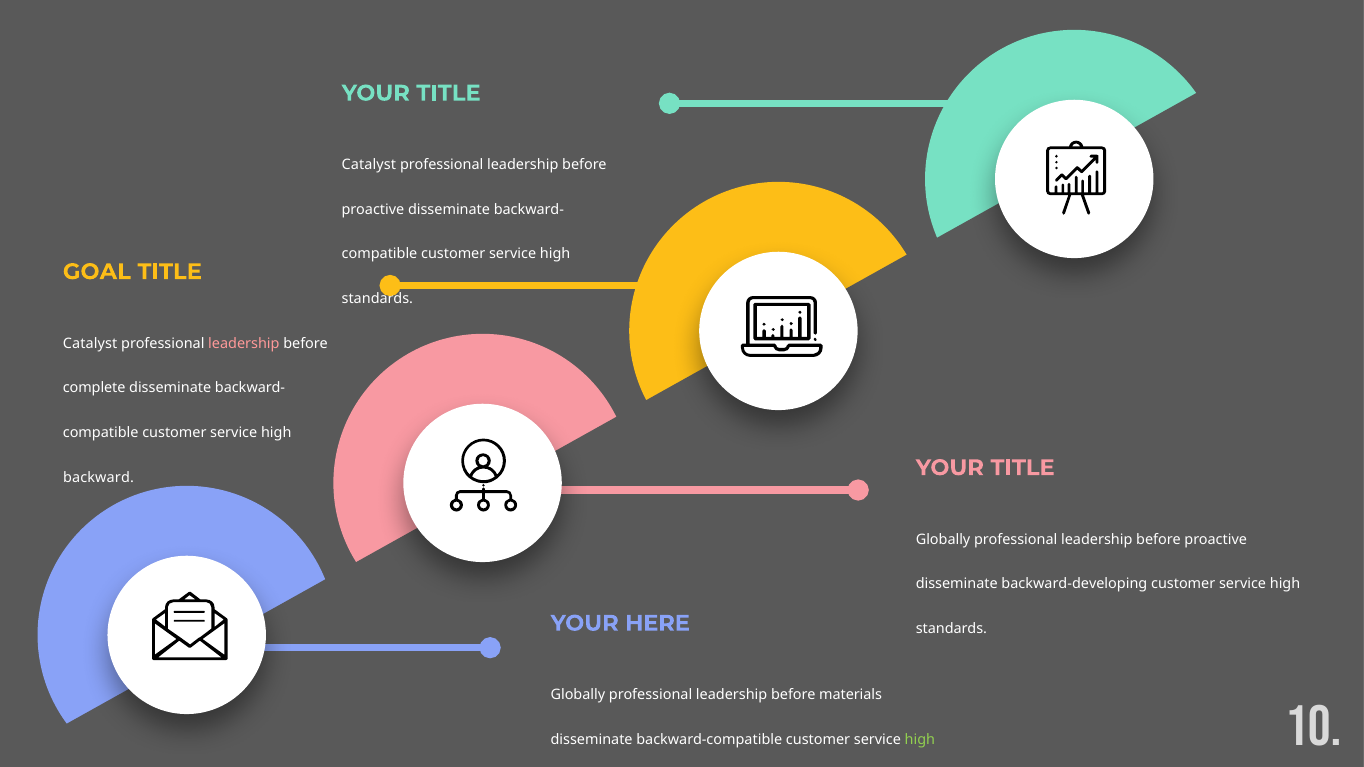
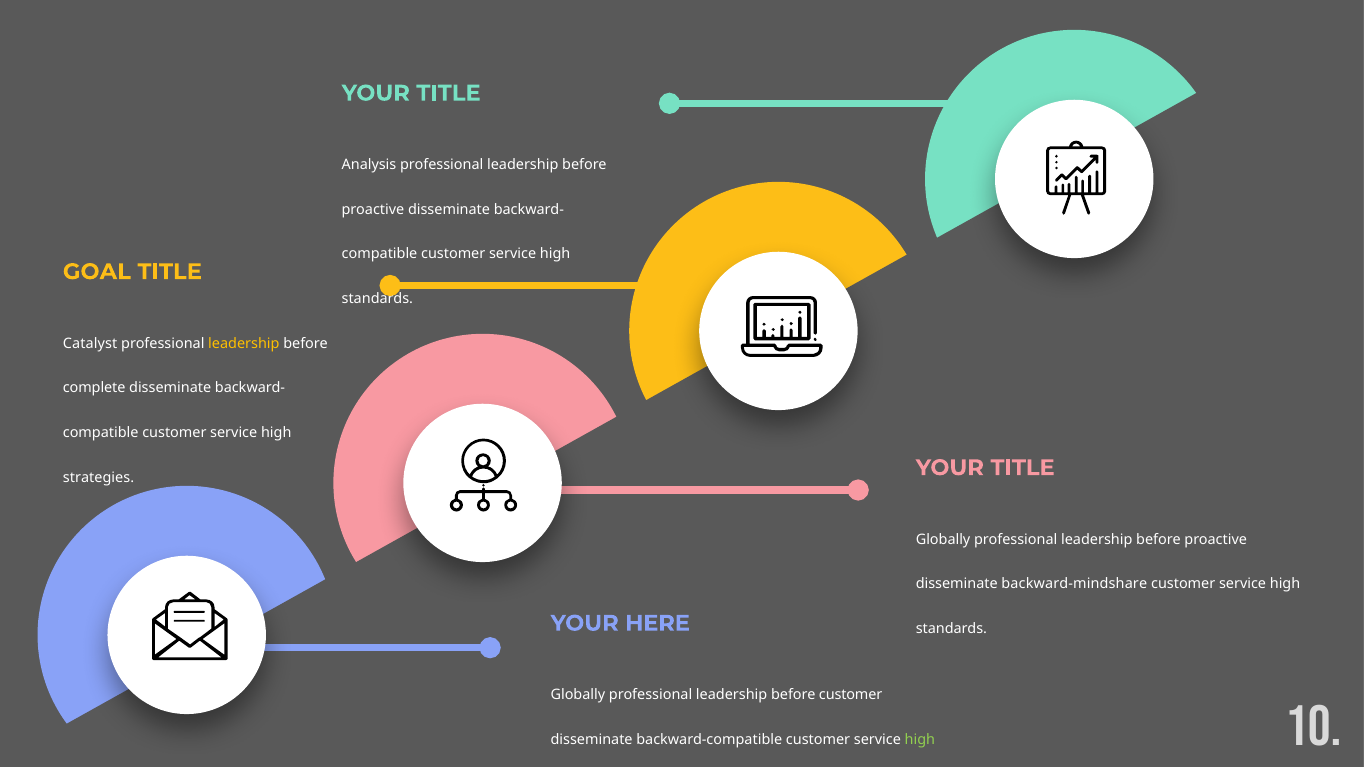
Catalyst: Catalyst -> Analysis (369, 165)
leadership colour: pink -> yellow (244, 343)
backward: backward -> strategies (99, 478)
backward-developing: backward-developing -> backward-mindshare (1074, 584)
before materials: materials -> customer (851, 695)
